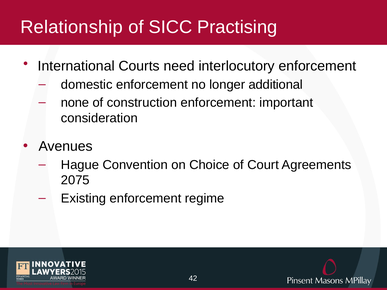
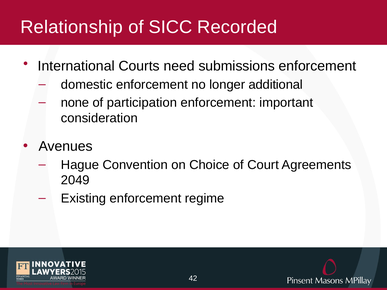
Practising: Practising -> Recorded (237, 27)
interlocutory: interlocutory -> submissions (237, 66)
construction: construction -> participation (142, 103)
2075: 2075 -> 2049 (75, 180)
